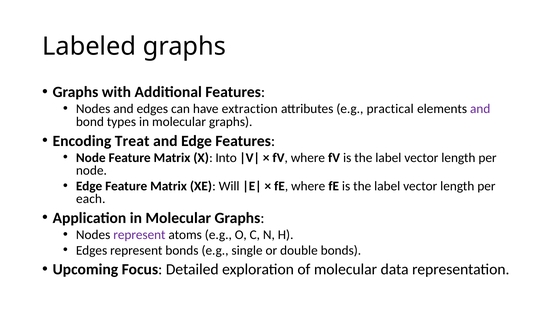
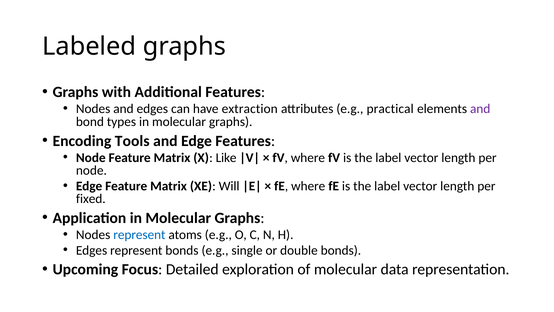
Treat: Treat -> Tools (132, 141)
Into: Into -> Like (226, 157)
each: each -> fixed (91, 199)
represent colour: purple -> blue (139, 235)
